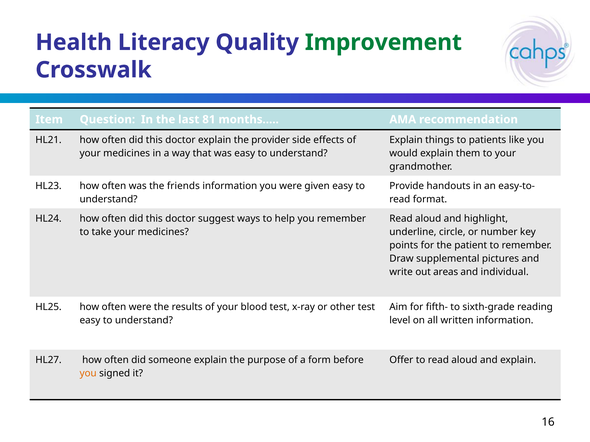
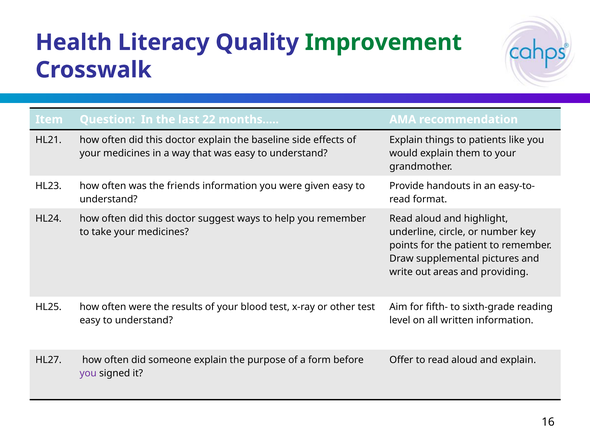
81: 81 -> 22 (209, 120)
provider: provider -> baseline (271, 140)
individual: individual -> providing (505, 272)
you colour: orange -> purple (88, 374)
